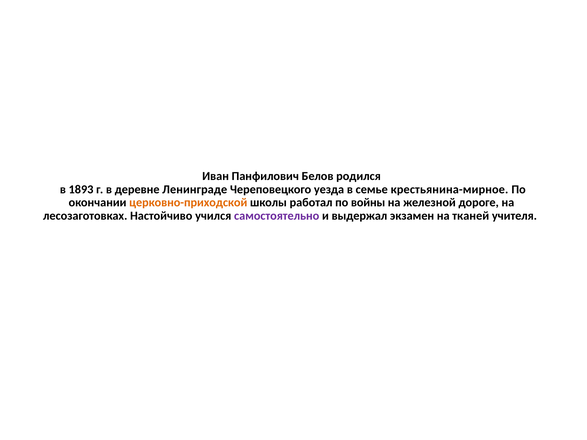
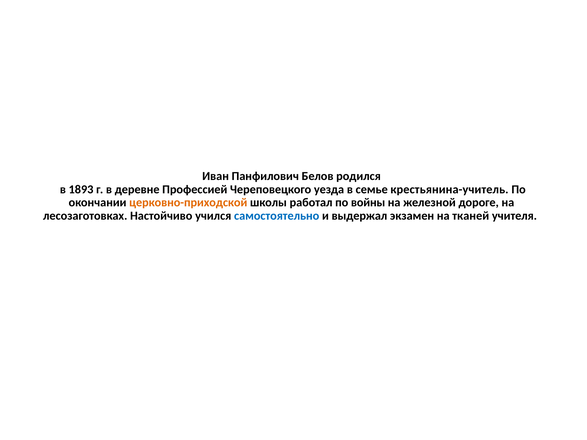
Ленинграде: Ленинграде -> Профессией (195, 189)
крестьянина-мирное: крестьянина-мирное -> крестьянина-учитель (450, 189)
самостоятельно colour: purple -> blue (277, 216)
